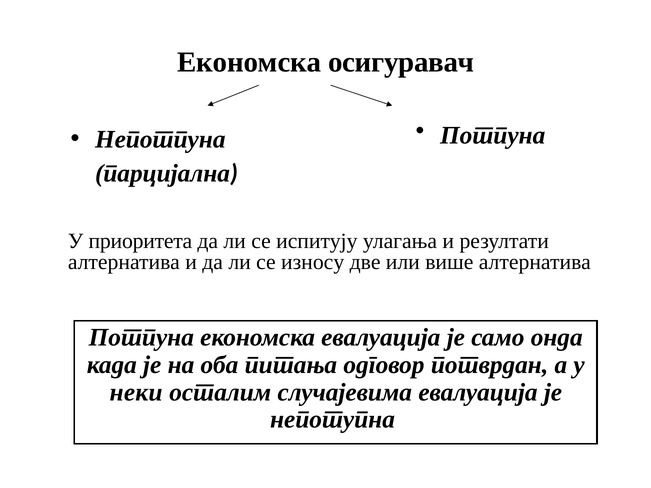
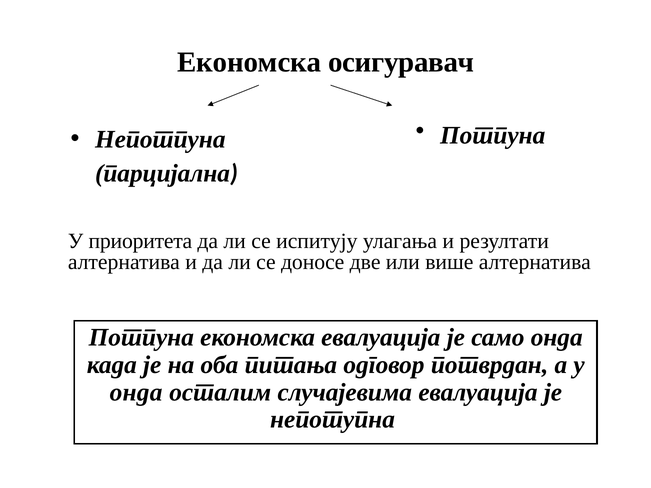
износу: износу -> доносе (313, 262)
неки: неки -> онда (136, 392)
